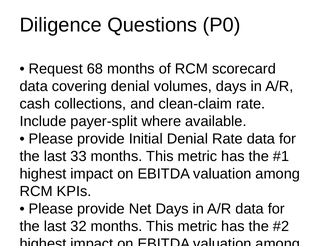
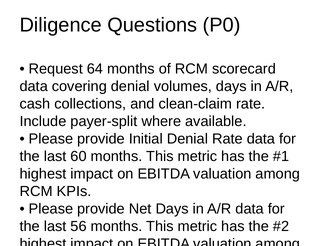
68: 68 -> 64 (95, 69)
33: 33 -> 60 (79, 156)
32: 32 -> 56 (79, 226)
